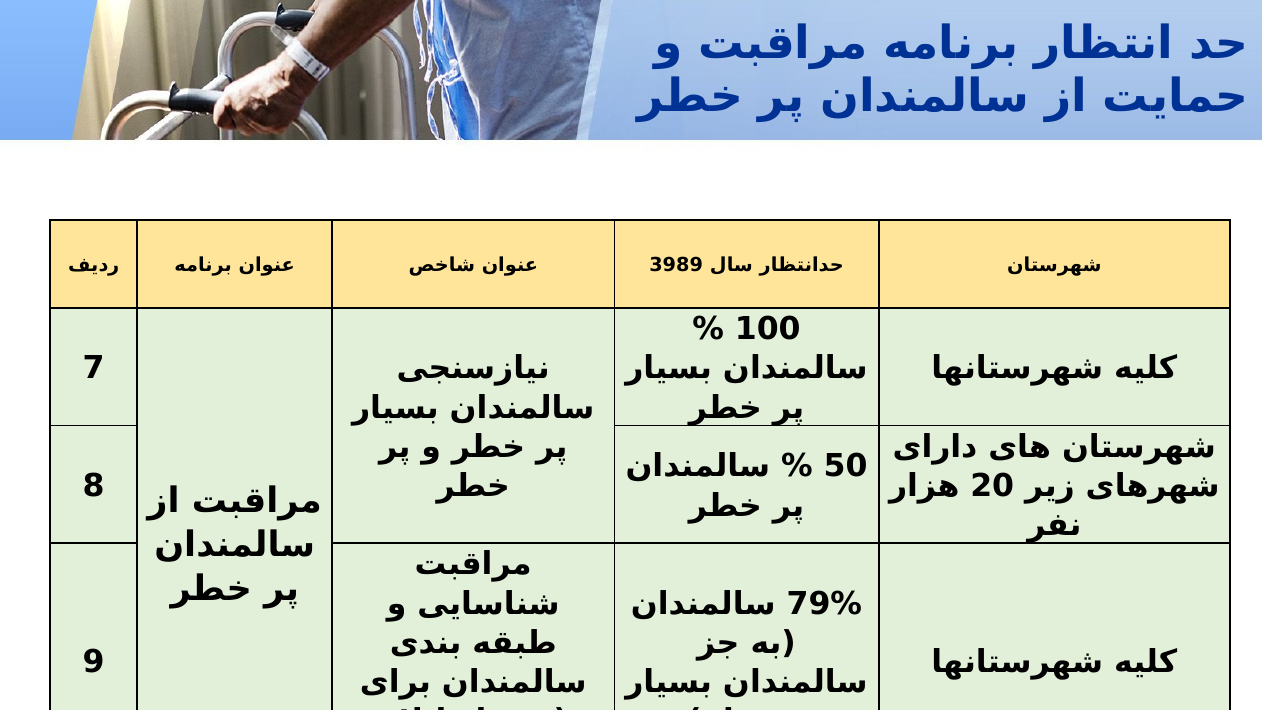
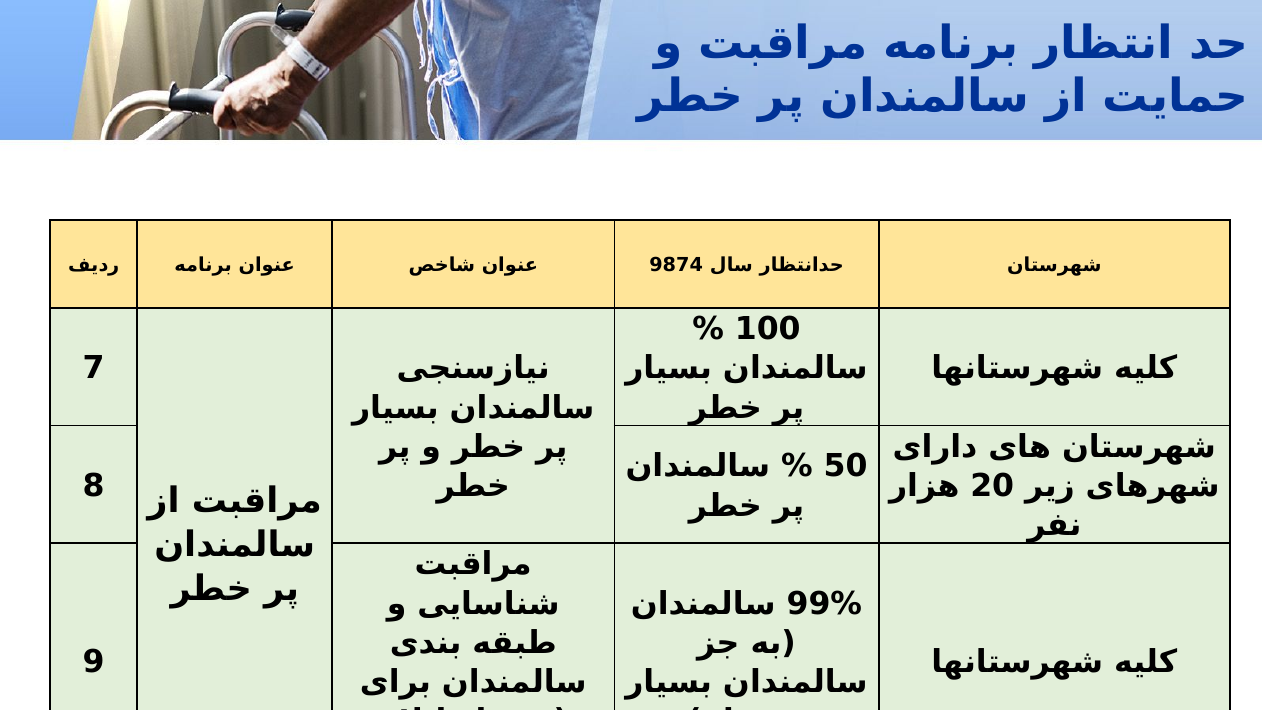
3989: 3989 -> 9874 (676, 265)
79%: 79% -> 99% (824, 604)
